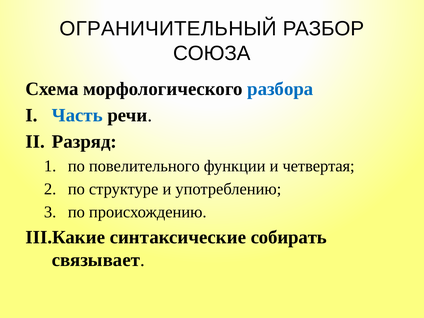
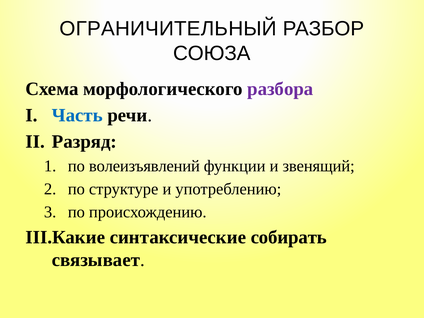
разбора colour: blue -> purple (280, 89)
повелительного: повелительного -> волеизъявлений (144, 166)
четвертая: четвертая -> звенящий (319, 166)
